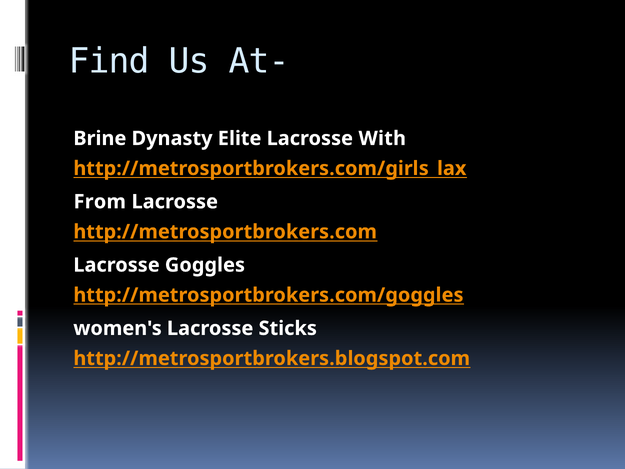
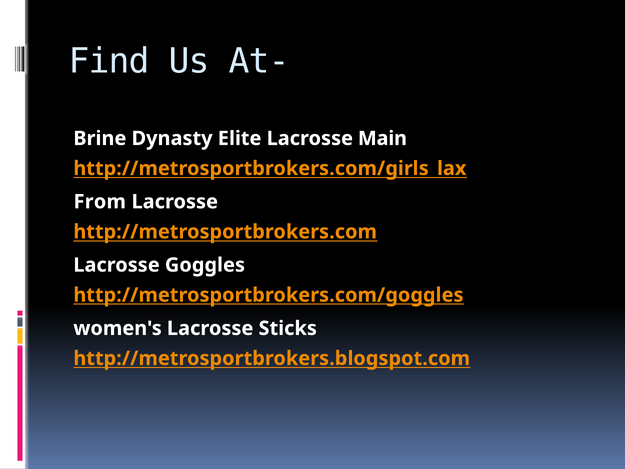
With: With -> Main (382, 138)
